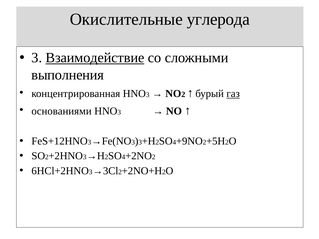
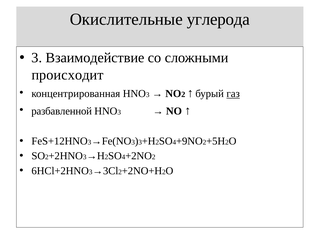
Взаимодействие underline: present -> none (95, 58)
выполнения: выполнения -> происходит (68, 75)
основаниями: основаниями -> разбавленной (62, 111)
